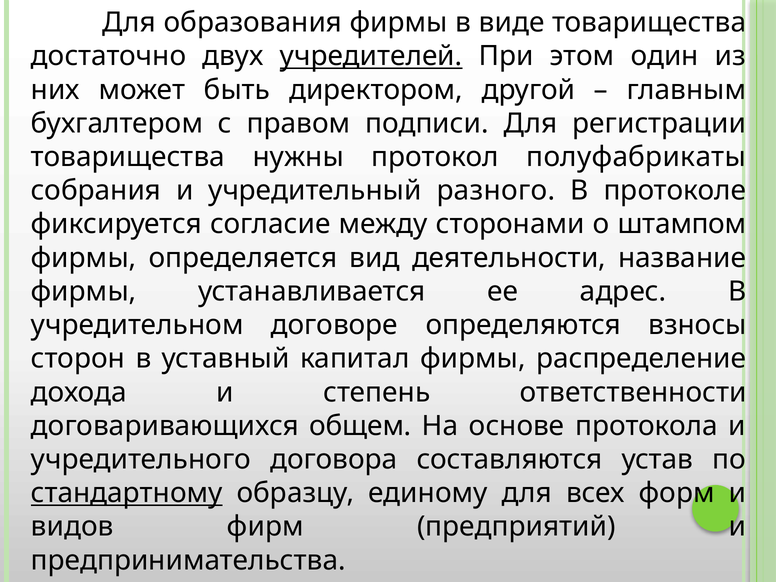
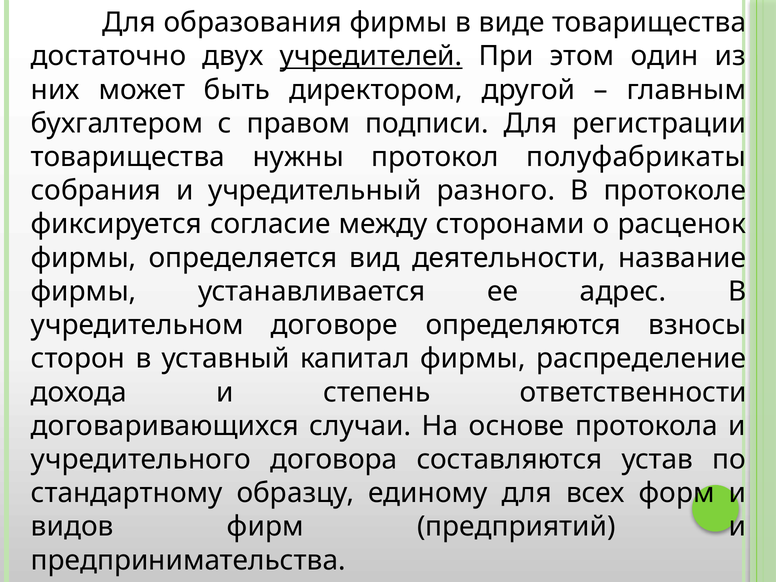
штампом: штампом -> расценок (682, 224)
общем: общем -> случаи (360, 426)
стандартному underline: present -> none (127, 493)
